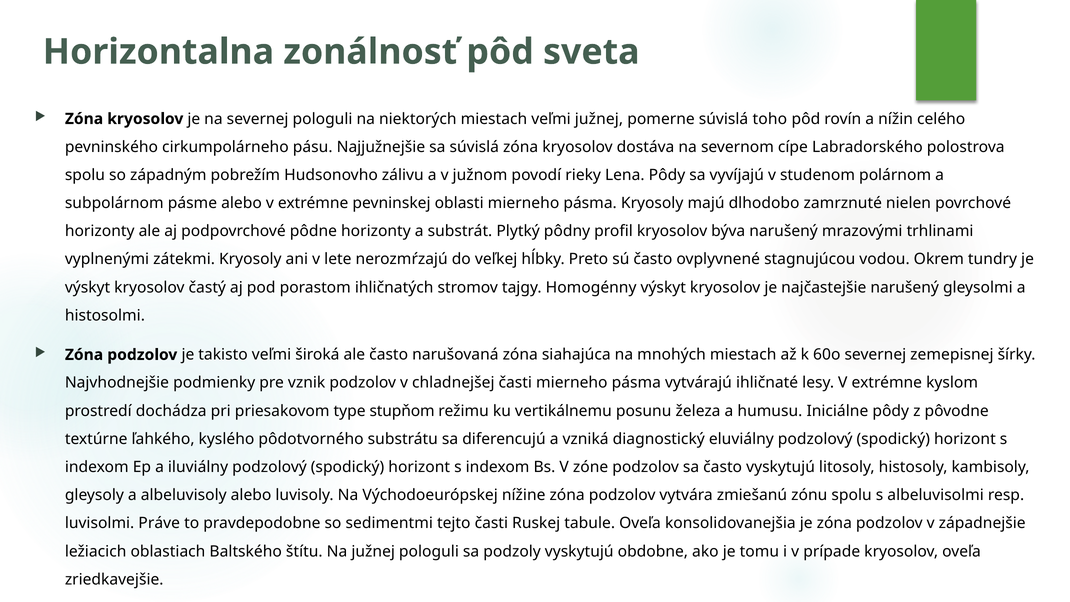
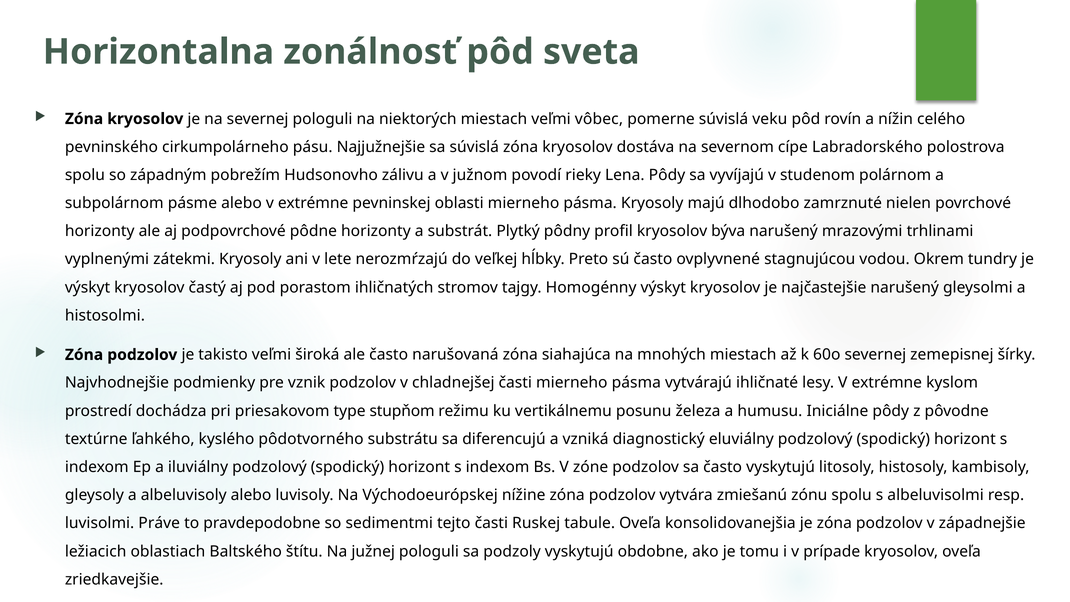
veľmi južnej: južnej -> vôbec (599, 119)
toho: toho -> veku (770, 119)
